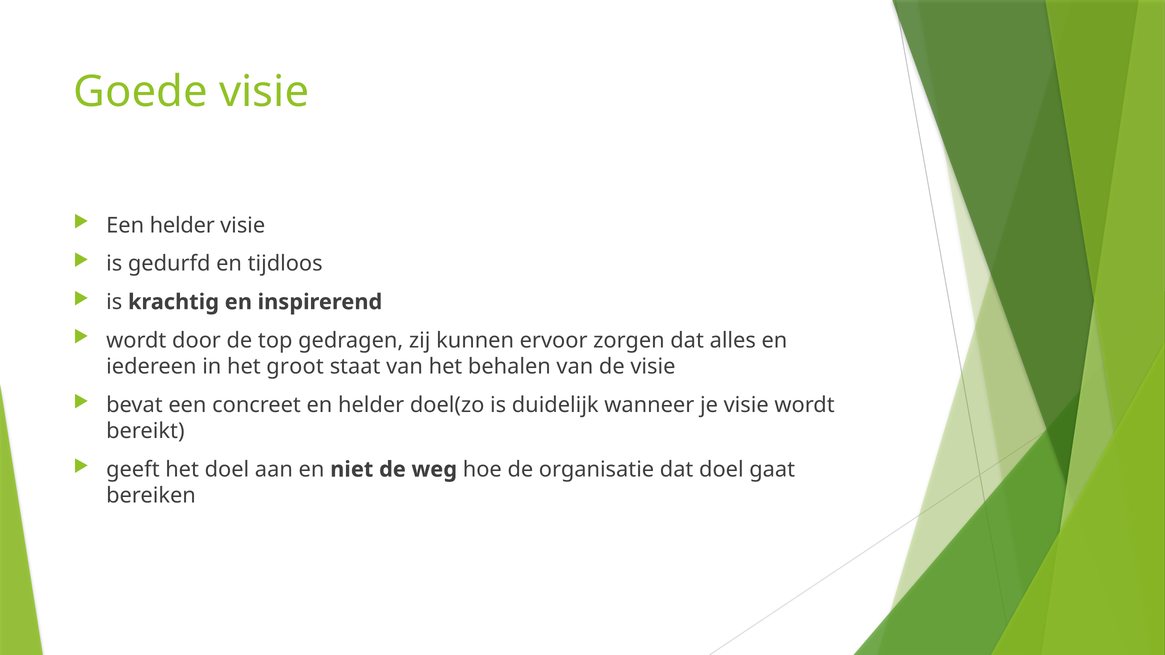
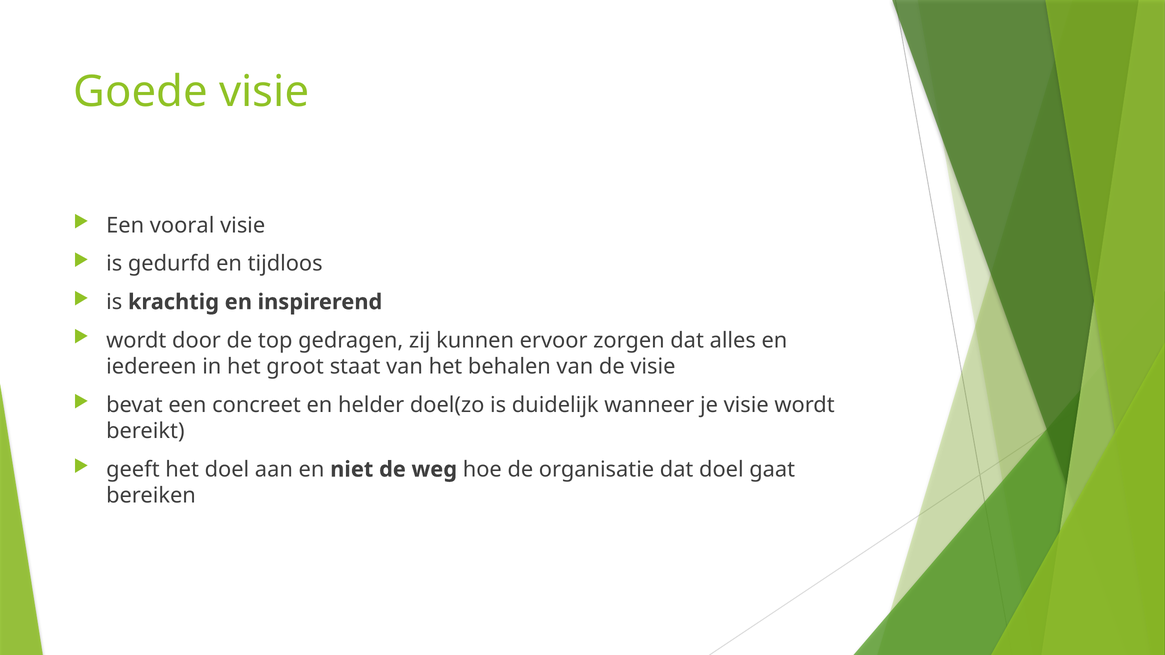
Een helder: helder -> vooral (182, 225)
